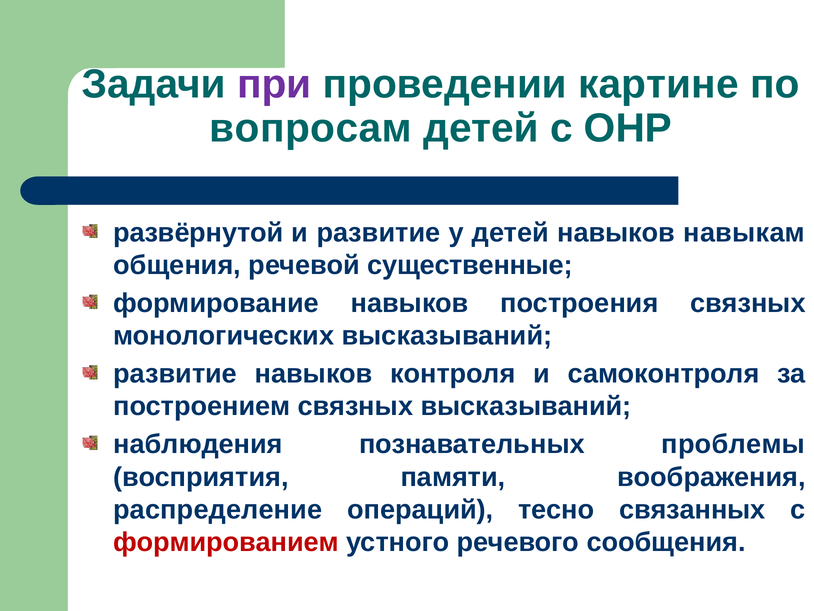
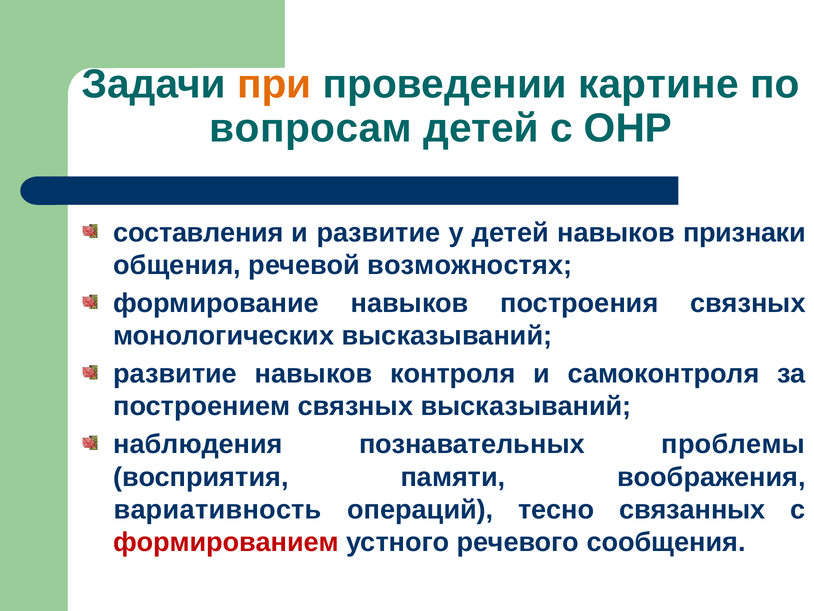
при colour: purple -> orange (274, 84)
развёрнутой: развёрнутой -> составления (198, 233)
навыкам: навыкам -> признаки (744, 233)
существенные: существенные -> возможностях (470, 265)
распределение: распределение -> вариативность (218, 509)
